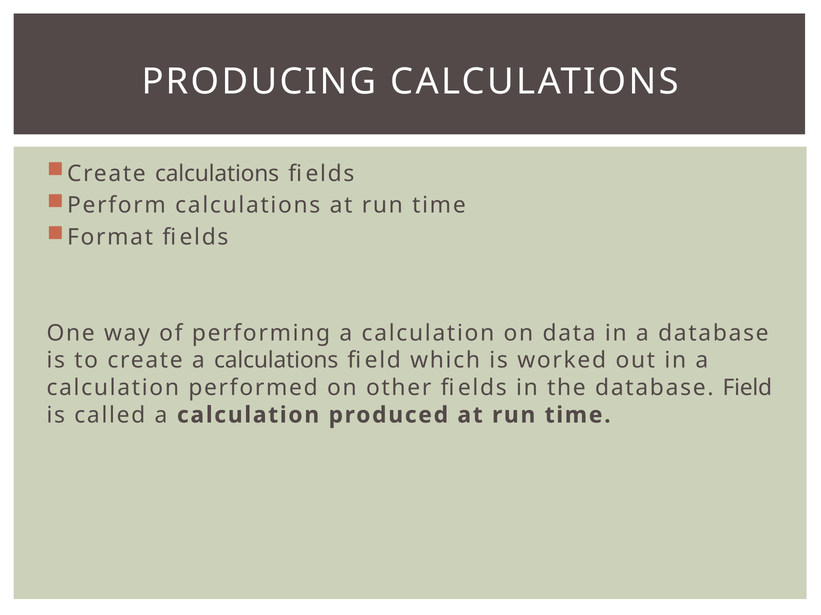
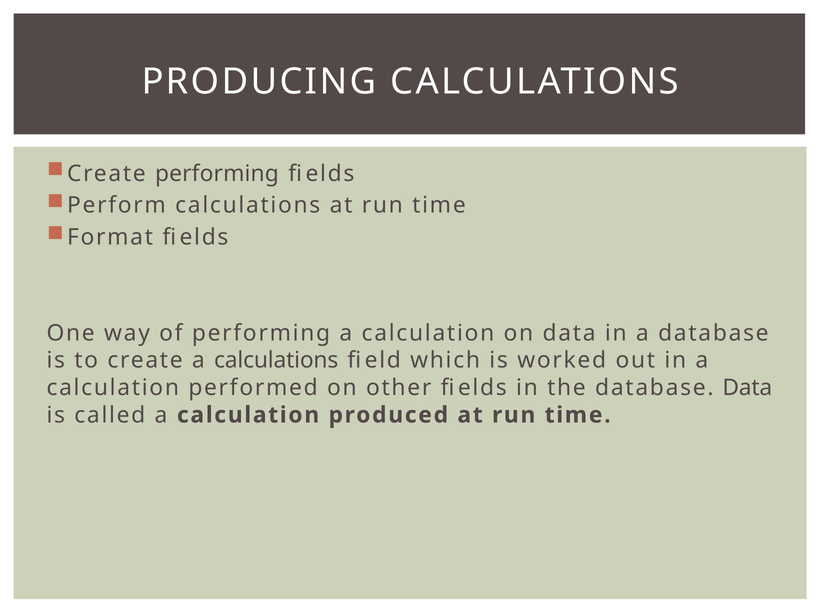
Create calculations: calculations -> performing (217, 174)
database Field: Field -> Data (747, 388)
